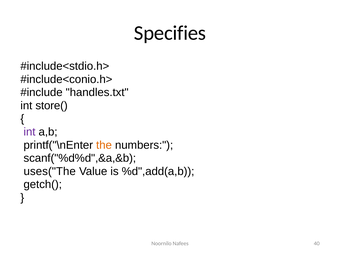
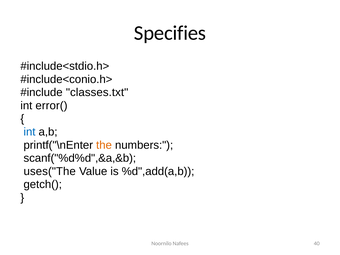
handles.txt: handles.txt -> classes.txt (97, 92)
store(: store( -> error( (51, 106)
int colour: purple -> blue (29, 132)
